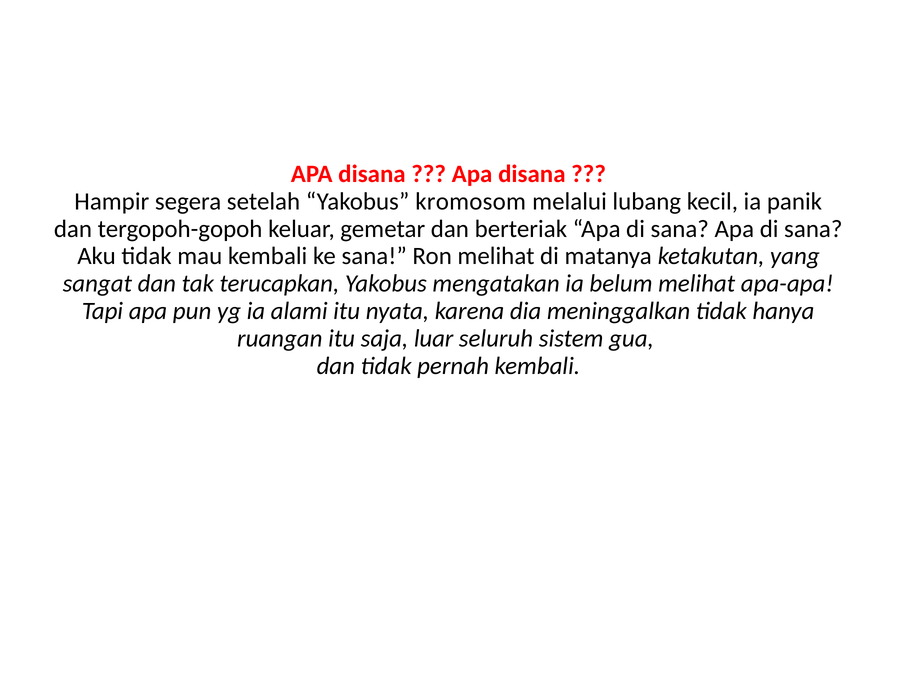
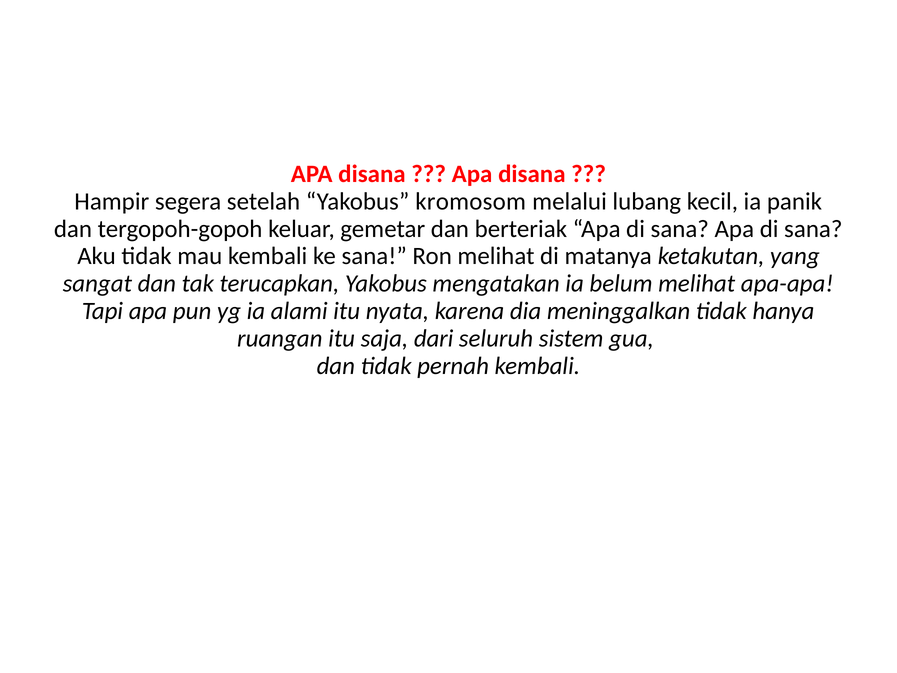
luar: luar -> dari (434, 338)
